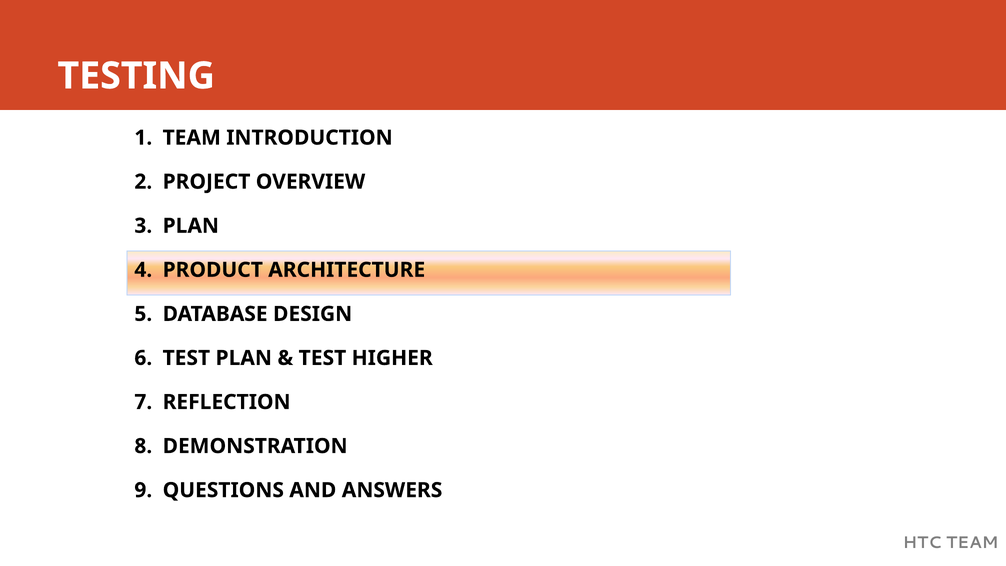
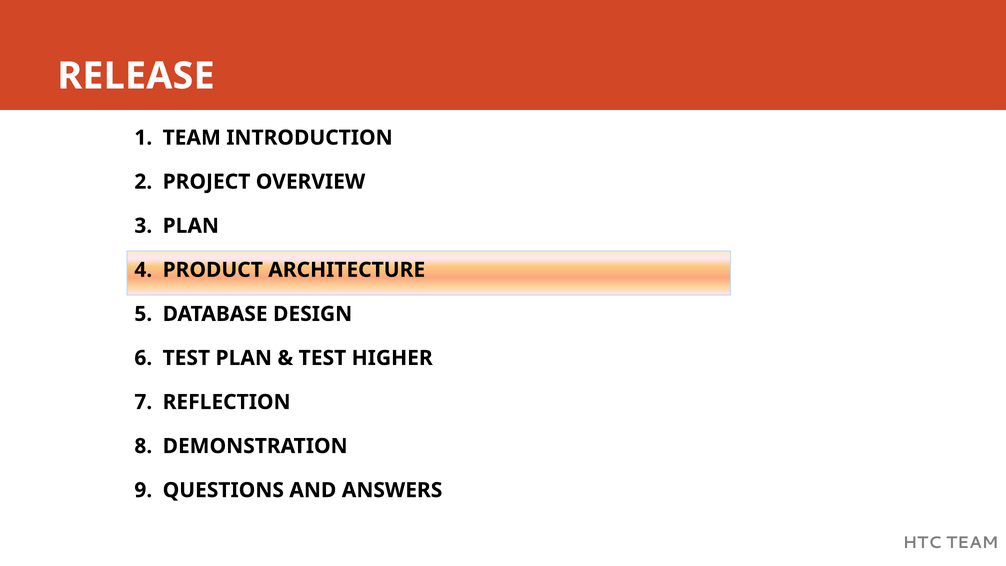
TESTING: TESTING -> RELEASE (136, 76)
